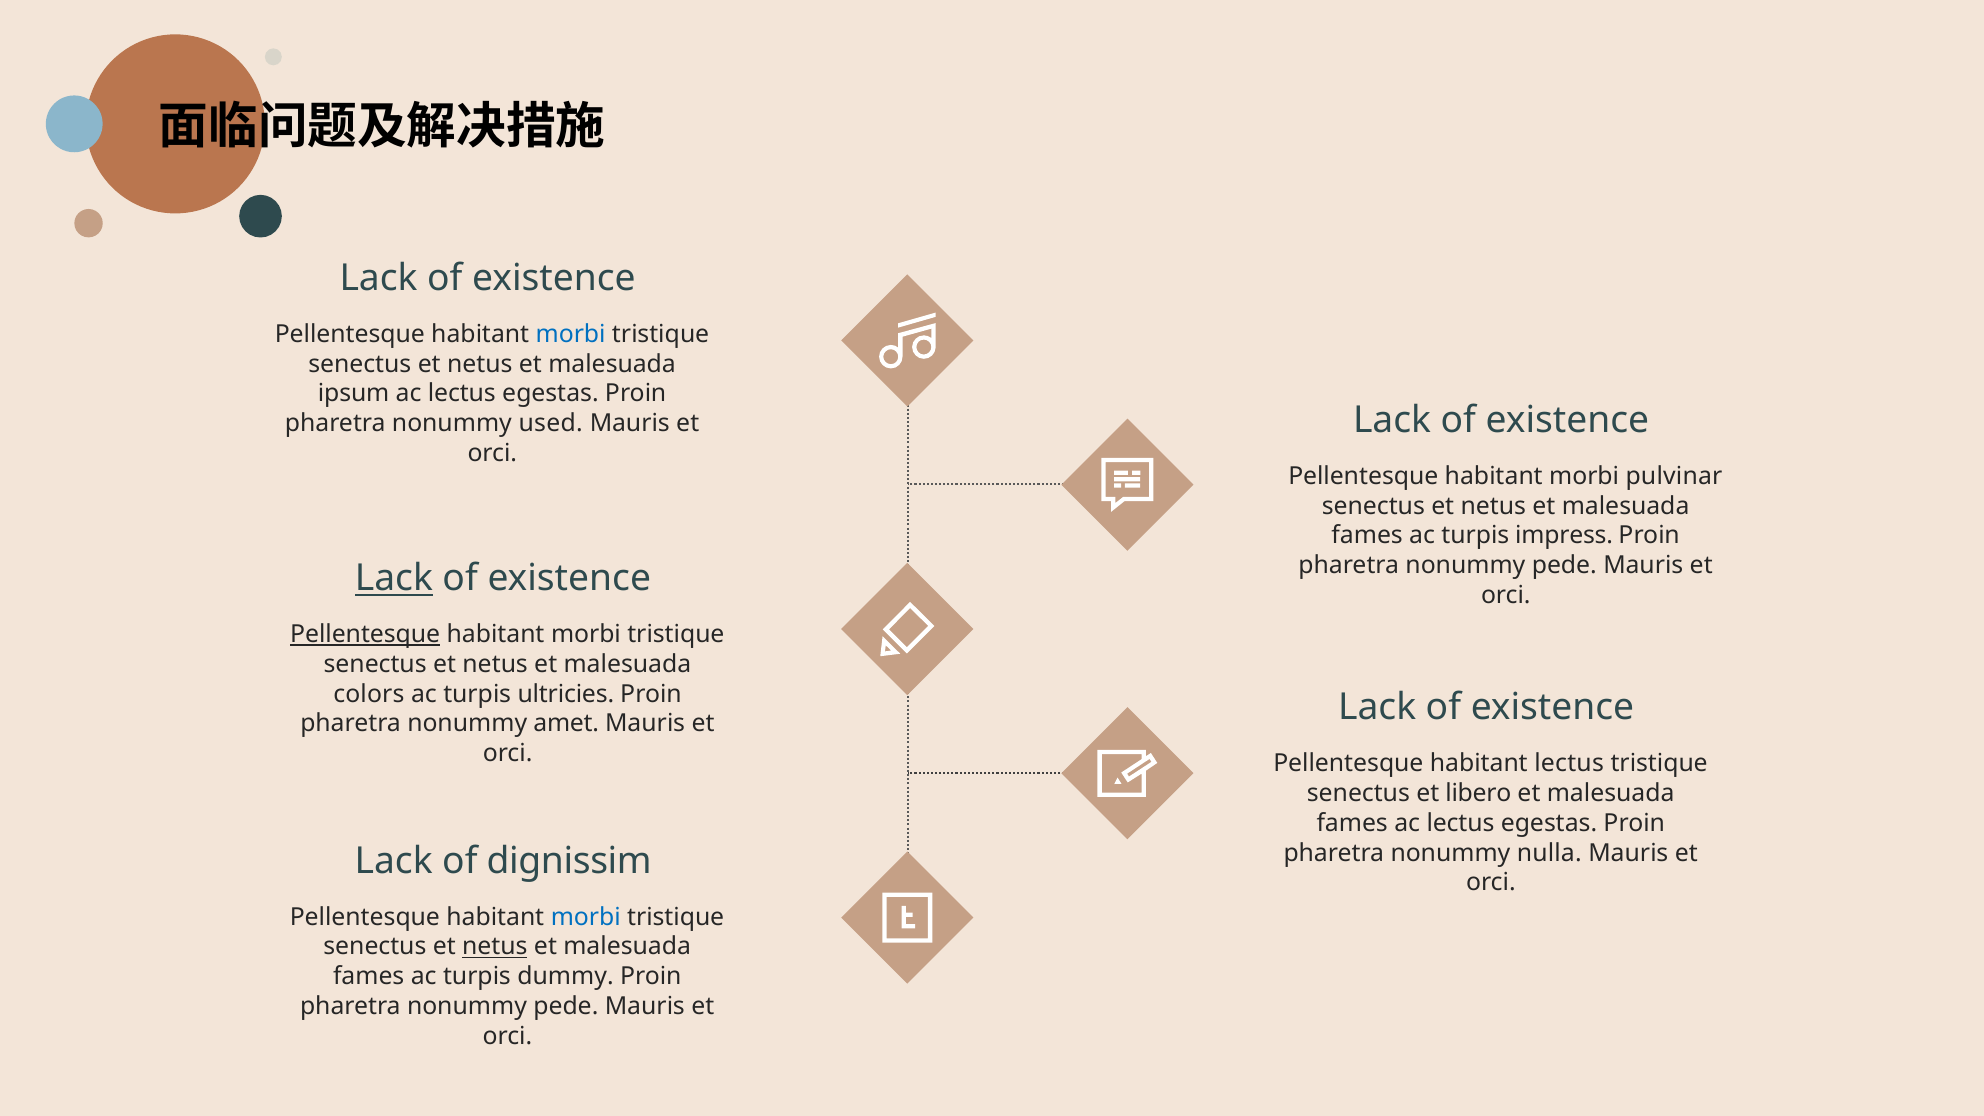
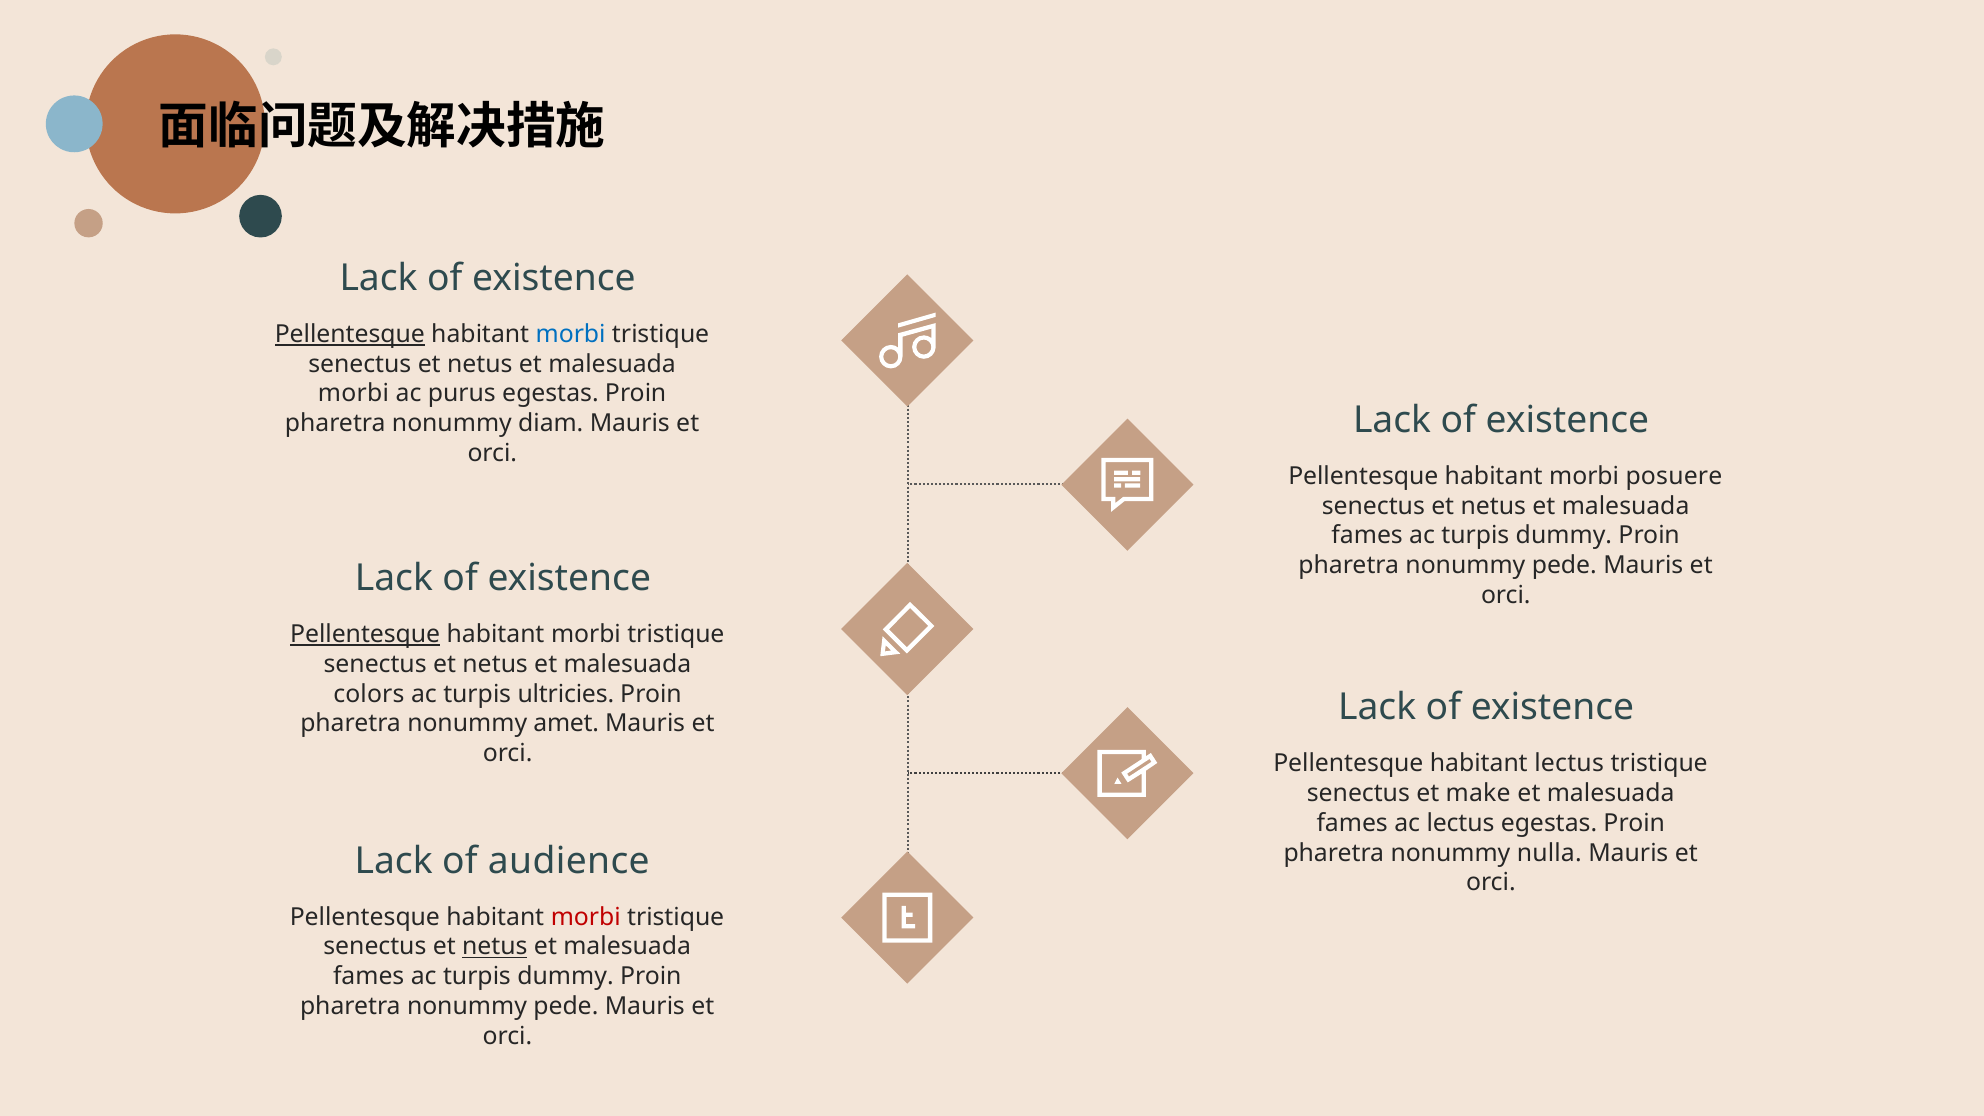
Pellentesque underline: none -> present (350, 334)
ipsum: ipsum -> morbi (353, 394)
lectus: lectus -> purus (462, 394)
used: used -> diam (551, 423)
pulvinar: pulvinar -> posuere (1674, 476)
impress: impress -> dummy (1564, 536)
Lack underline: present -> none (394, 579)
libero: libero -> make (1478, 793)
dignissim: dignissim -> audience (569, 861)
morbi colour: blue -> red (586, 917)
